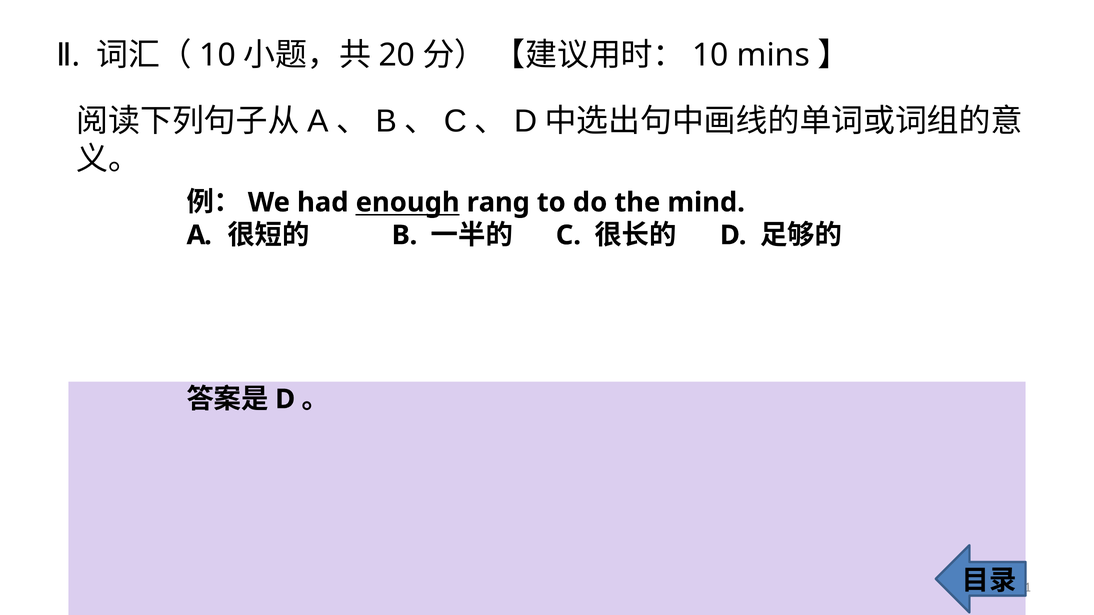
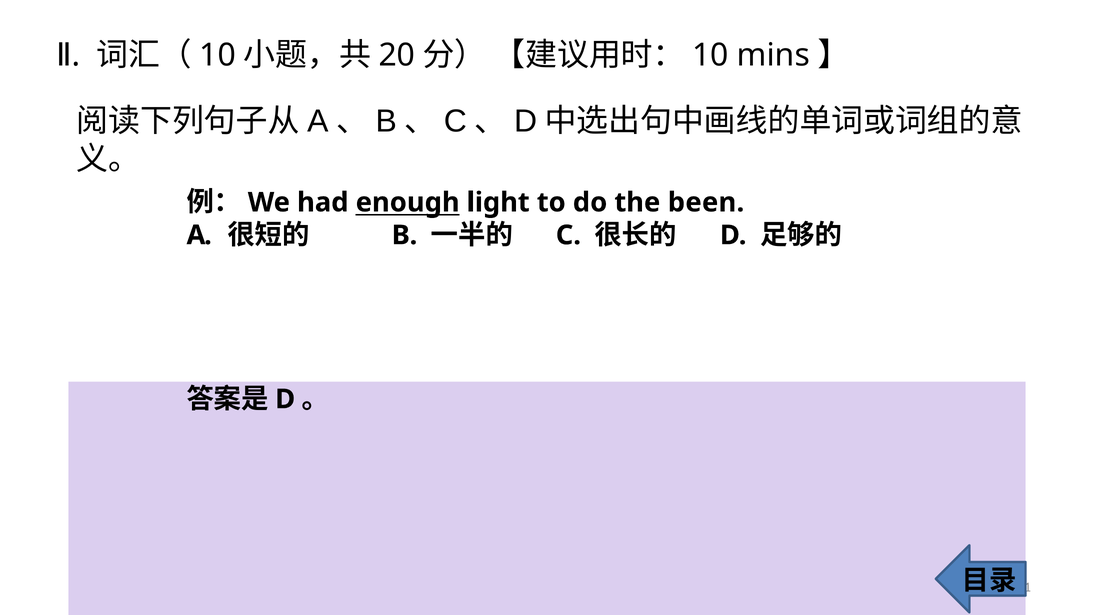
rang: rang -> light (498, 203)
mind: mind -> been (706, 203)
